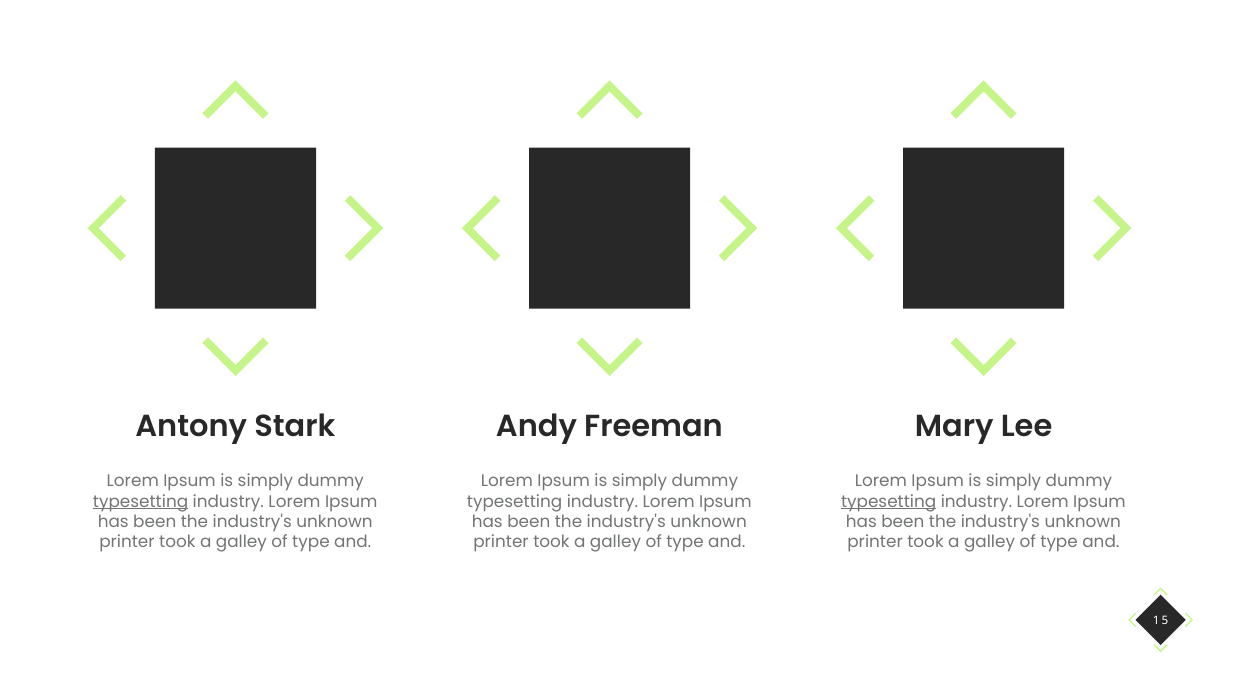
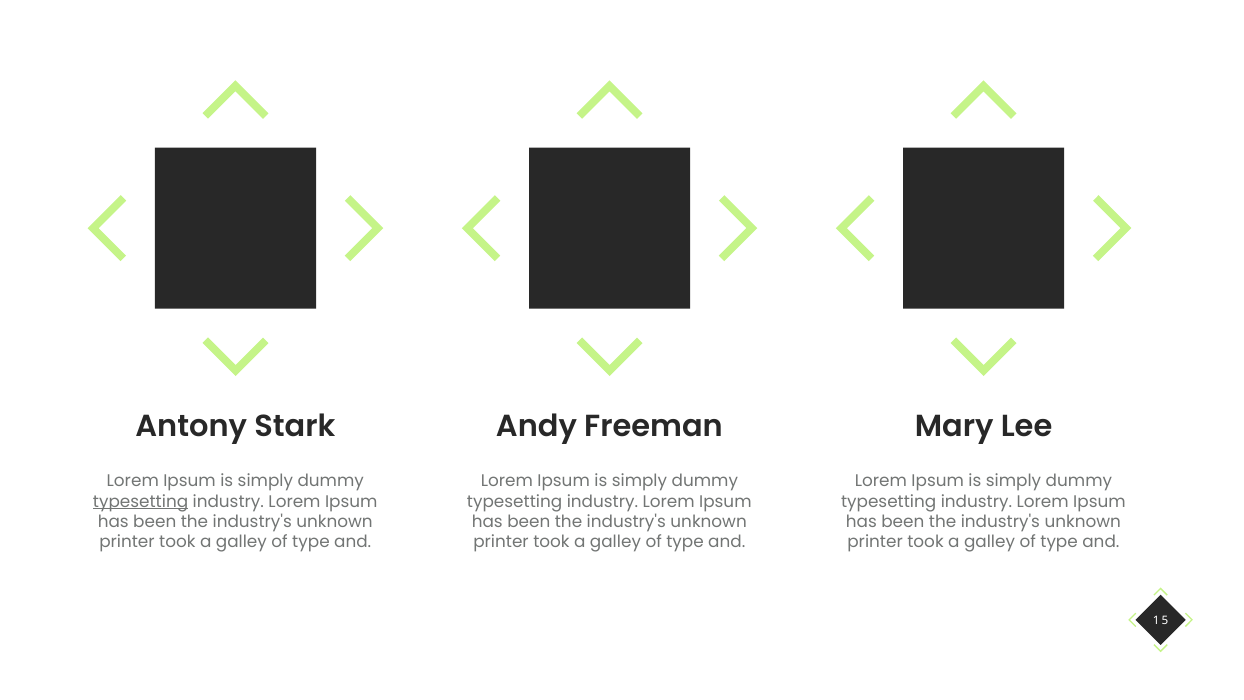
typesetting underline: present -> none (889, 501)
